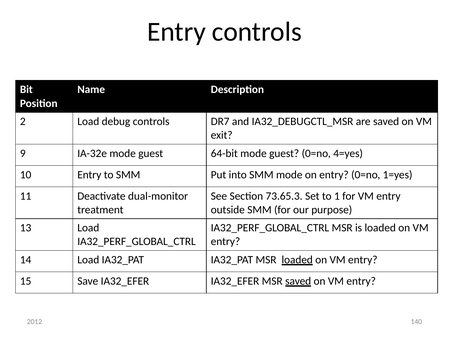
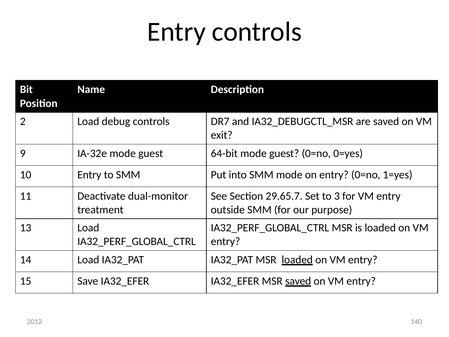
4=yes: 4=yes -> 0=yes (348, 153)
73.65.3: 73.65.3 -> 29.65.7 (284, 196)
1: 1 -> 3 (337, 196)
